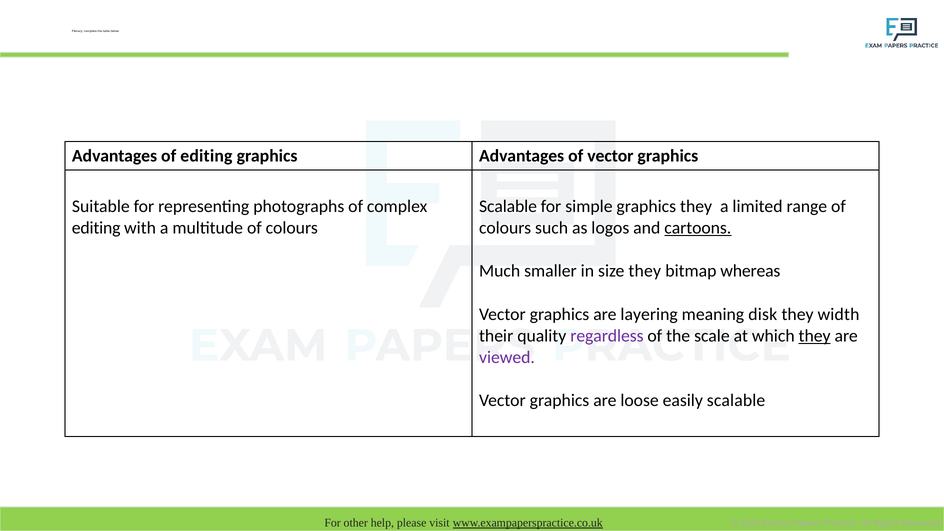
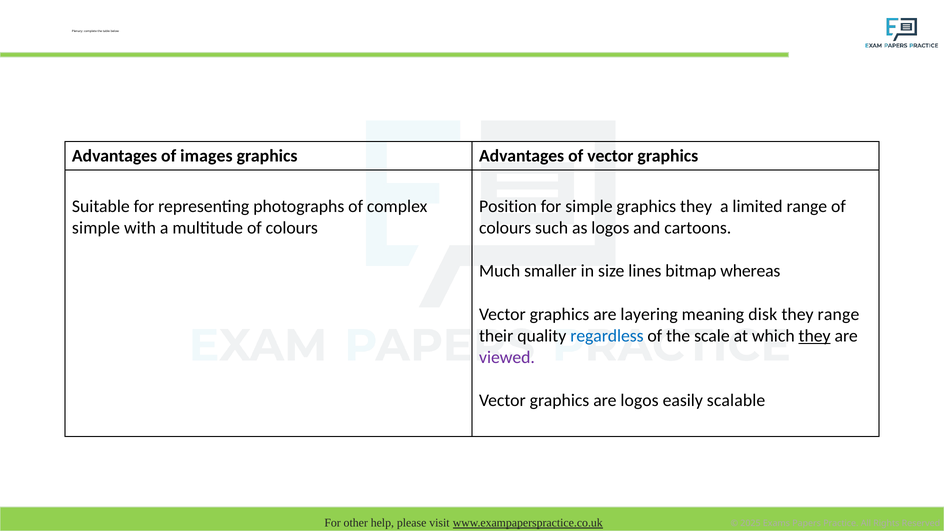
of editing: editing -> images (206, 156)
Scalable: Scalable -> Position (508, 206)
editing: editing -> simple (96, 228)
cartoons underline: present -> none (698, 228)
size they: they -> lines (645, 271)
they width: width -> range (838, 314)
regardless colour: purple -> blue (607, 336)
are loose: loose -> logos (640, 401)
